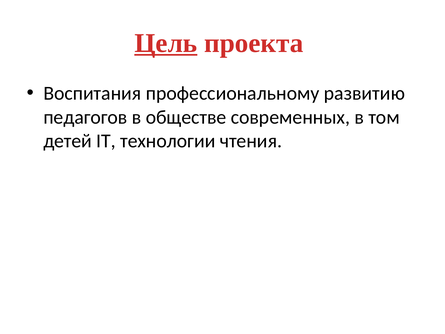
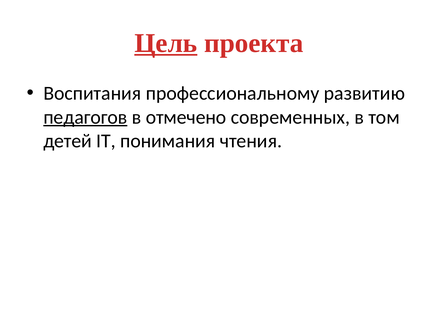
педагогов underline: none -> present (85, 117)
обществе: обществе -> отмечено (186, 117)
технологии: технологии -> понимания (168, 141)
